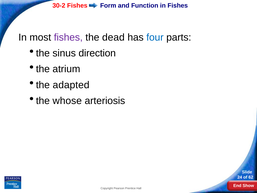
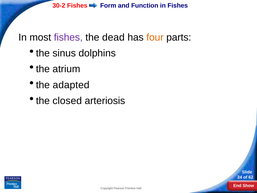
four colour: blue -> orange (155, 37)
direction: direction -> dolphins (97, 53)
whose: whose -> closed (67, 101)
